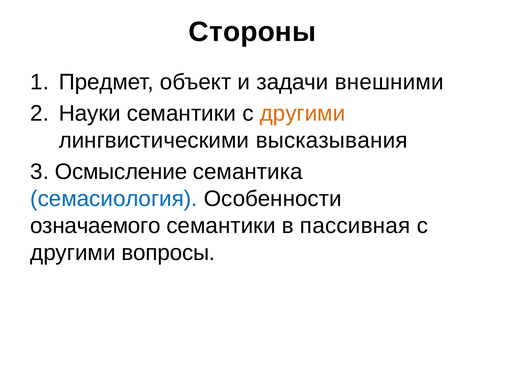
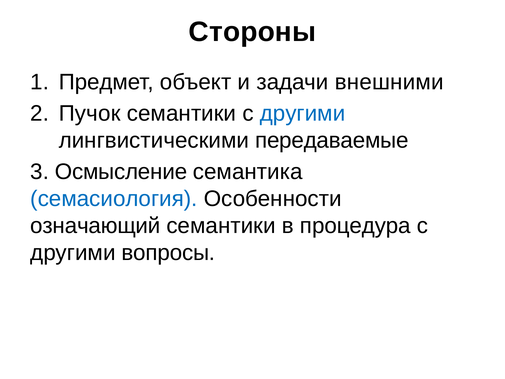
Науки: Науки -> Пучок (90, 113)
другими colour: orange -> blue (303, 113)
высказывания: высказывания -> передаваемые (332, 140)
означаемого: означаемого -> означающий (95, 226)
пассивная: пассивная -> процедура (355, 226)
